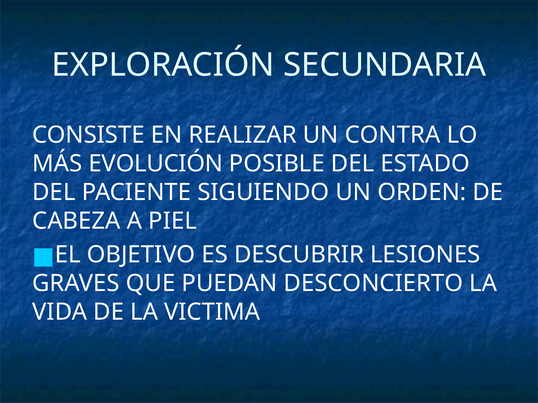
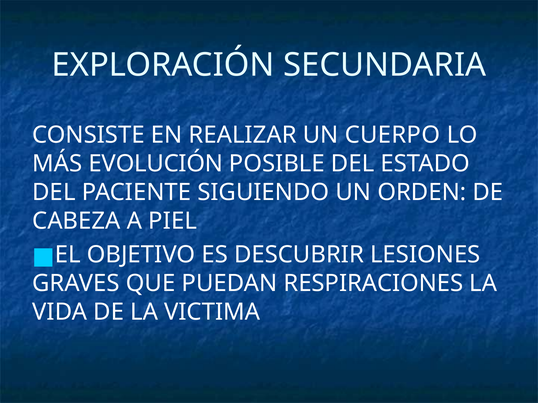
CONTRA: CONTRA -> CUERPO (392, 135)
DESCONCIERTO: DESCONCIERTO -> RESPIRACIONES (373, 284)
